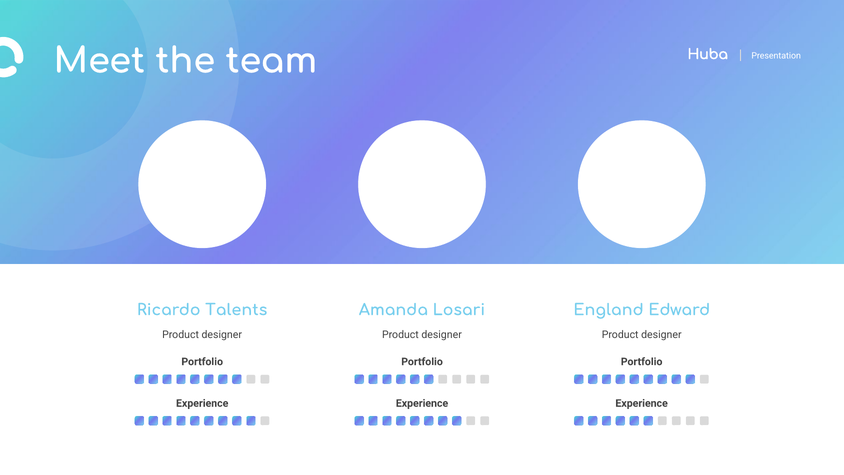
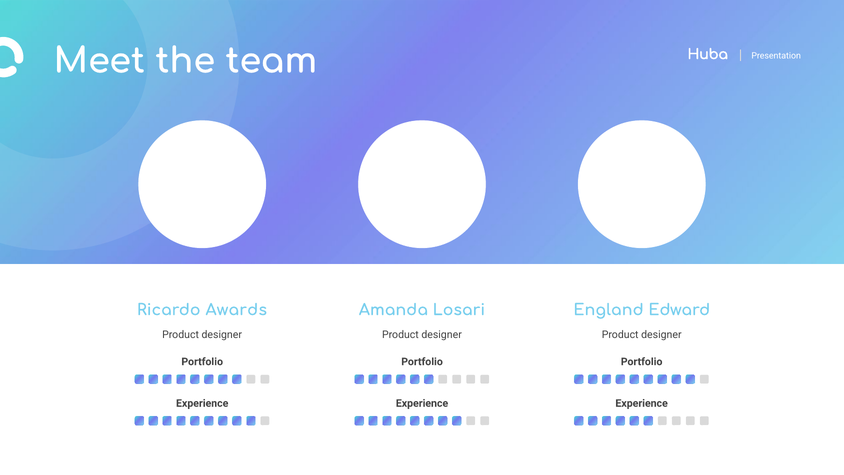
Talents: Talents -> Awards (236, 310)
